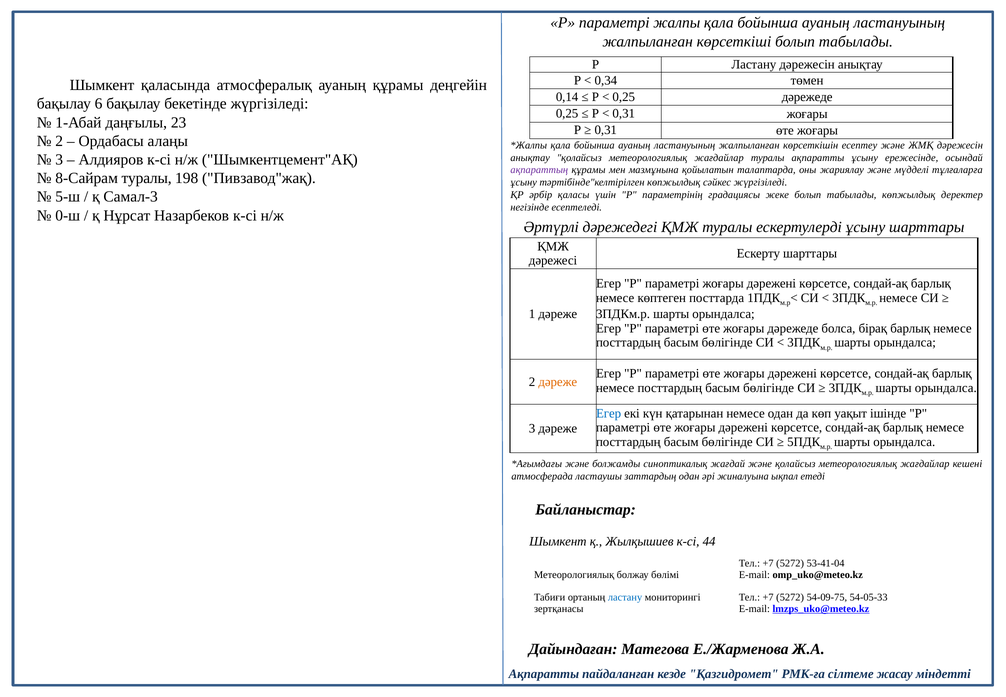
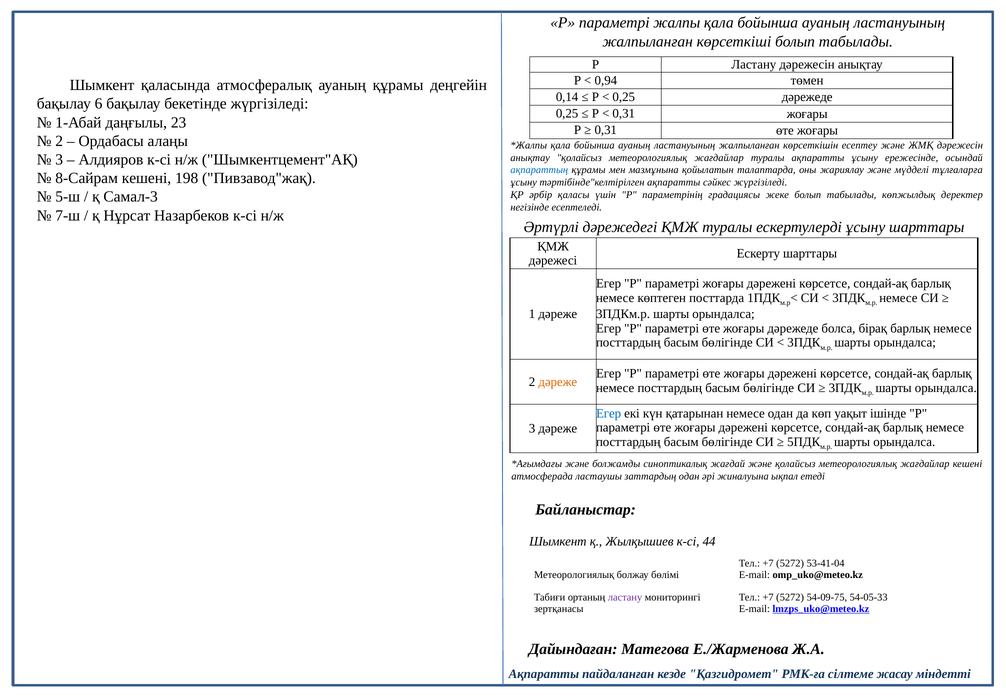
0,34: 0,34 -> 0,94 (606, 80)
ақпараттың colour: purple -> blue (539, 170)
8-Сайрам туралы: туралы -> кешені (147, 178)
тәртібінде"келтірілген көпжылдық: көпжылдық -> ақпаратты (674, 182)
0-ш: 0-ш -> 7-ш (68, 215)
ластану colour: blue -> purple (625, 597)
